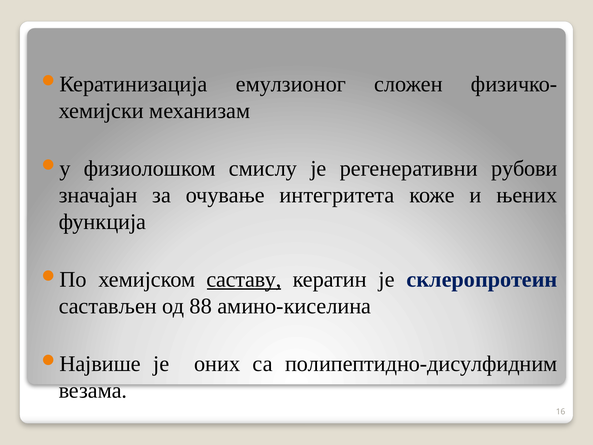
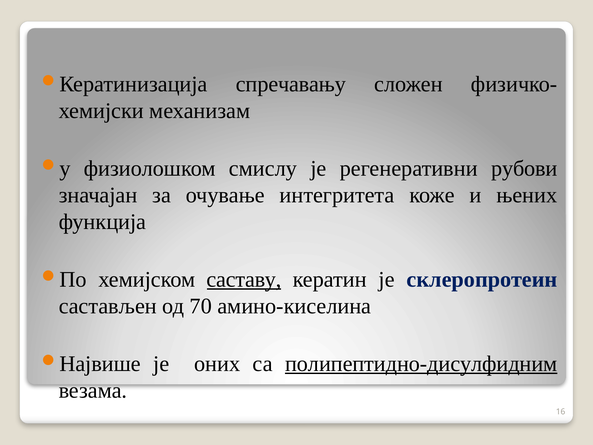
емулзионог: емулзионог -> спречавању (291, 84)
88: 88 -> 70 (201, 306)
полипептидно-дисулфидним underline: none -> present (421, 364)
